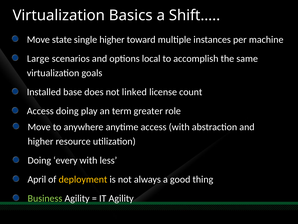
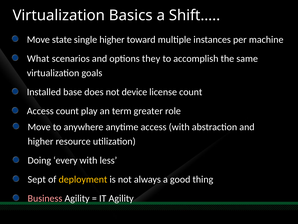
Large: Large -> What (38, 58)
local: local -> they (151, 58)
linked: linked -> device (134, 92)
Access doing: doing -> count (67, 111)
April: April -> Sept (37, 179)
Business colour: light green -> pink (45, 198)
